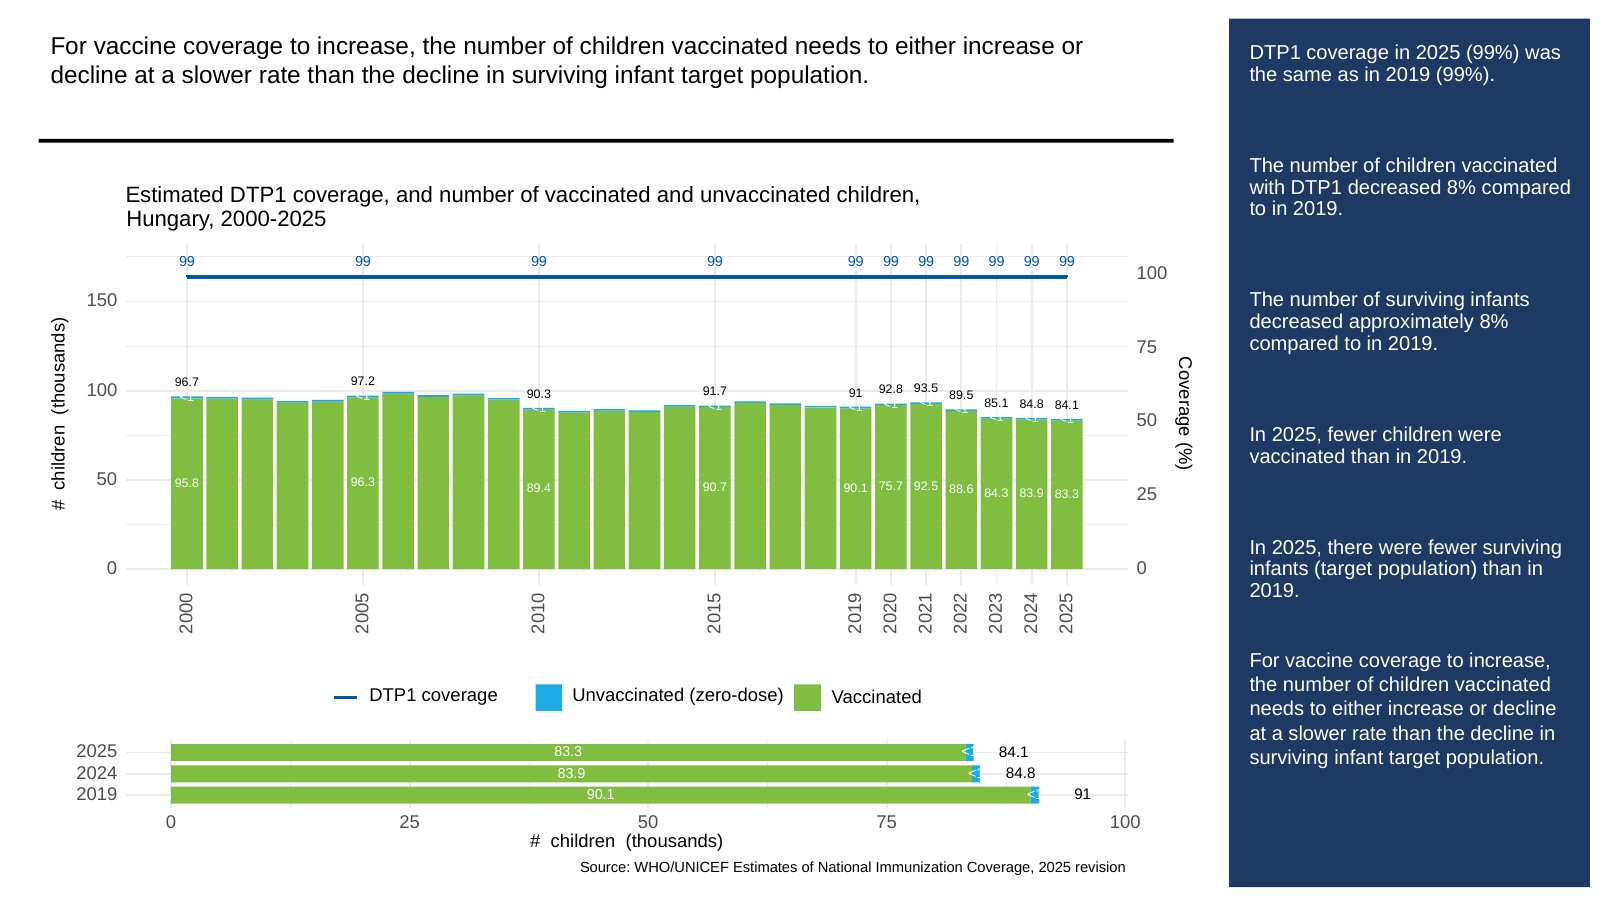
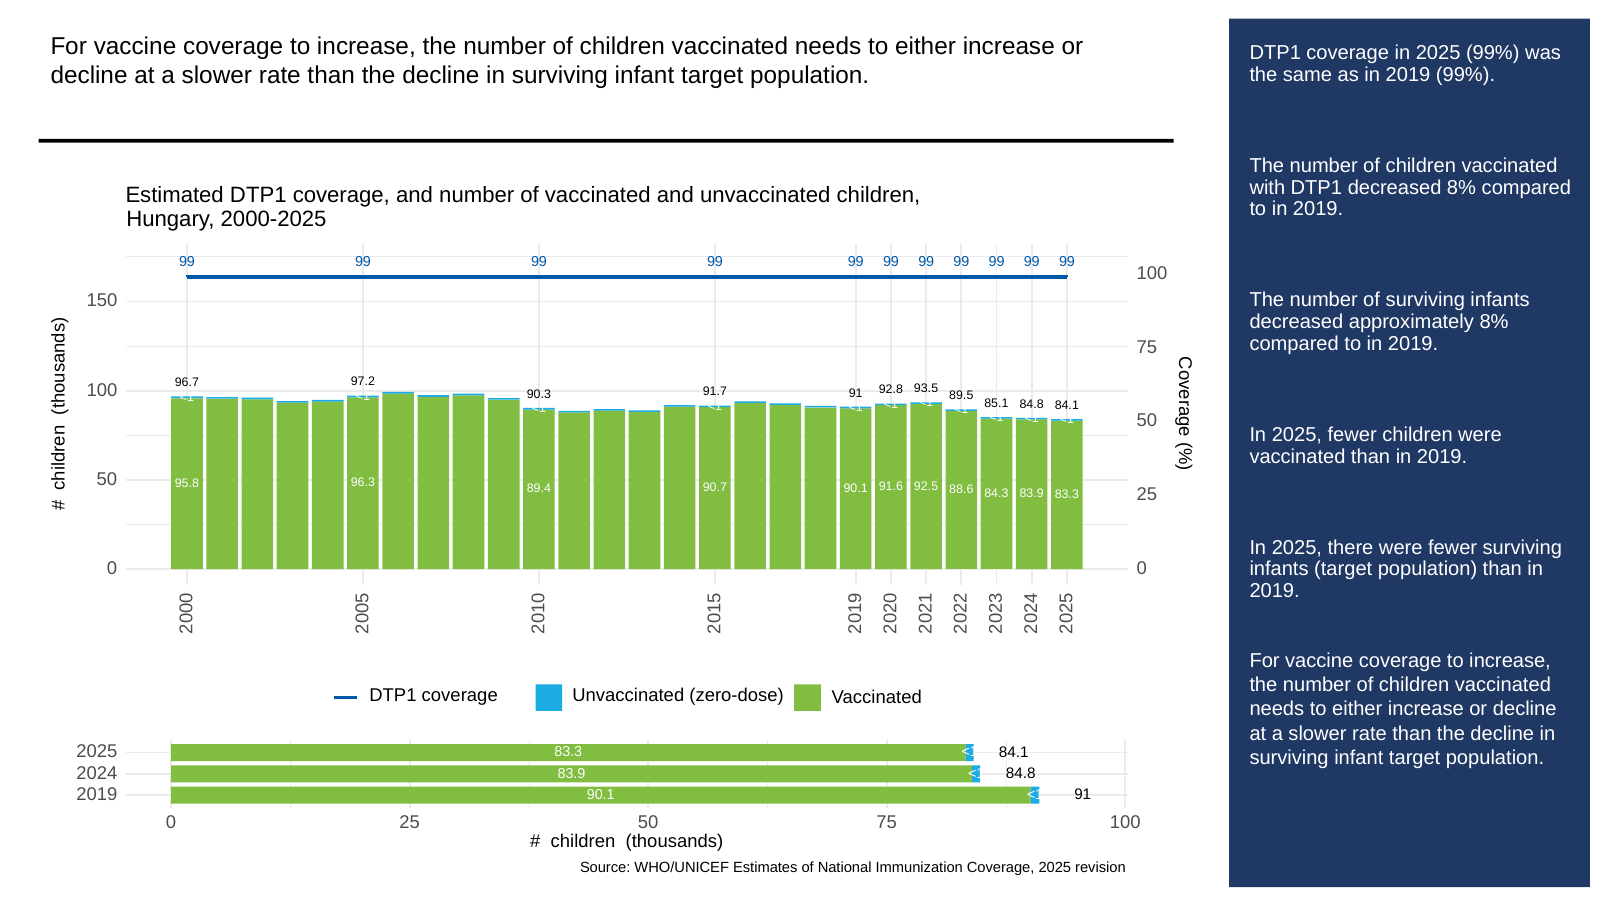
75.7: 75.7 -> 91.6 (891, 487)
